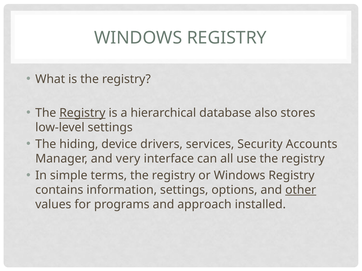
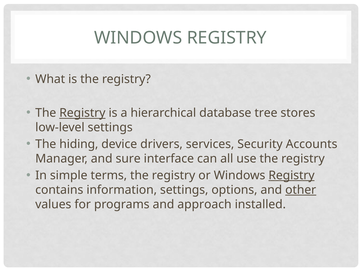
also: also -> tree (266, 113)
very: very -> sure (128, 159)
Registry underline: none -> present (292, 176)
